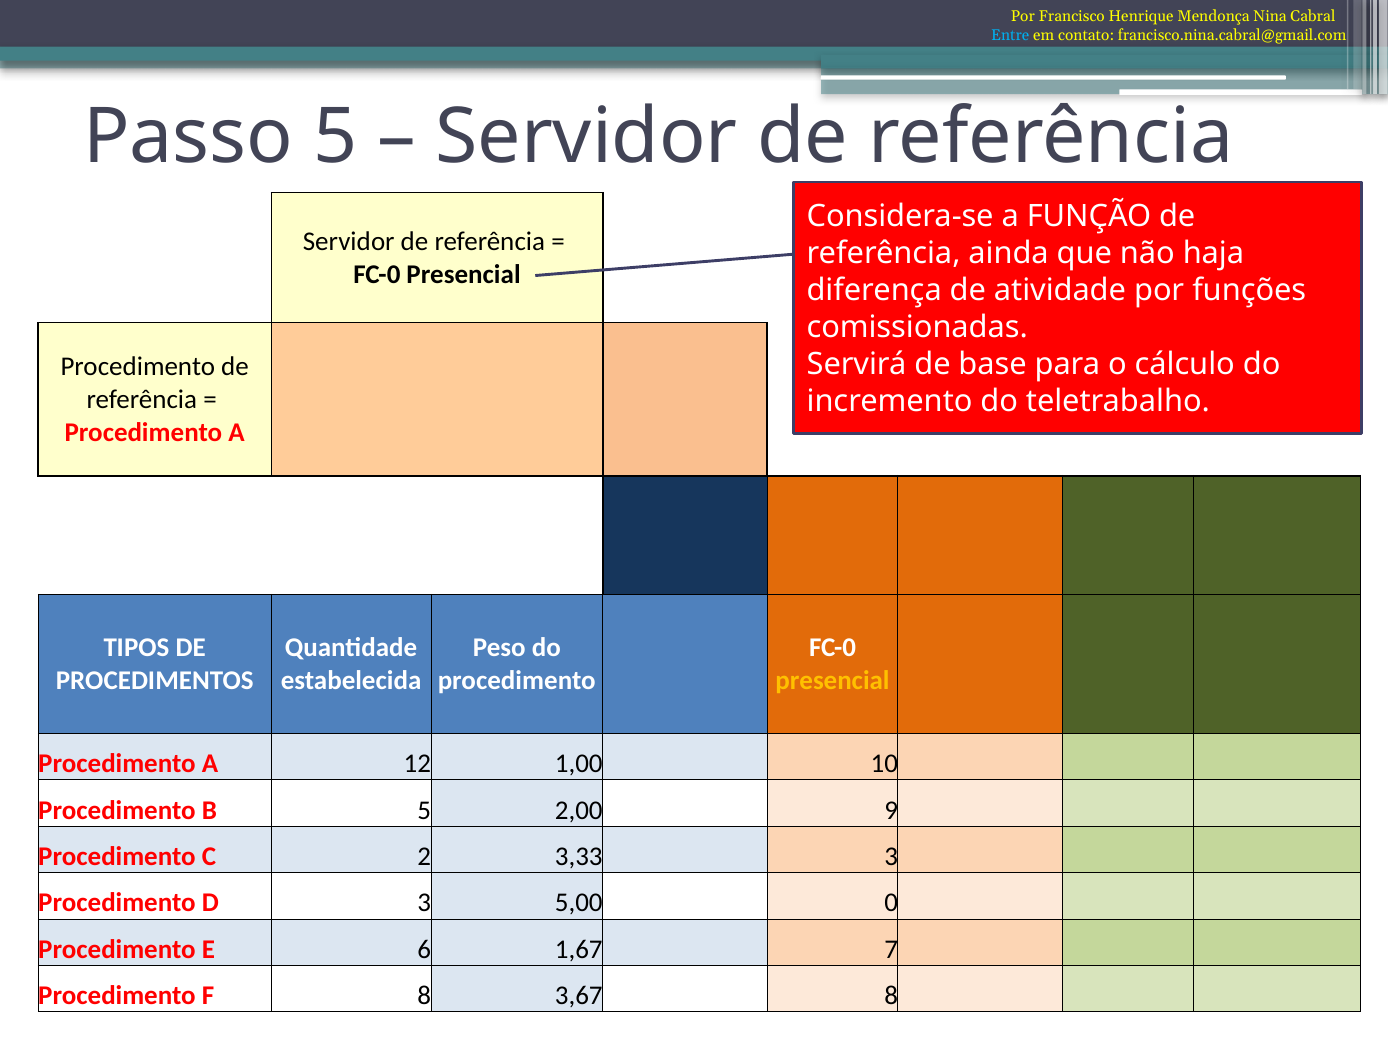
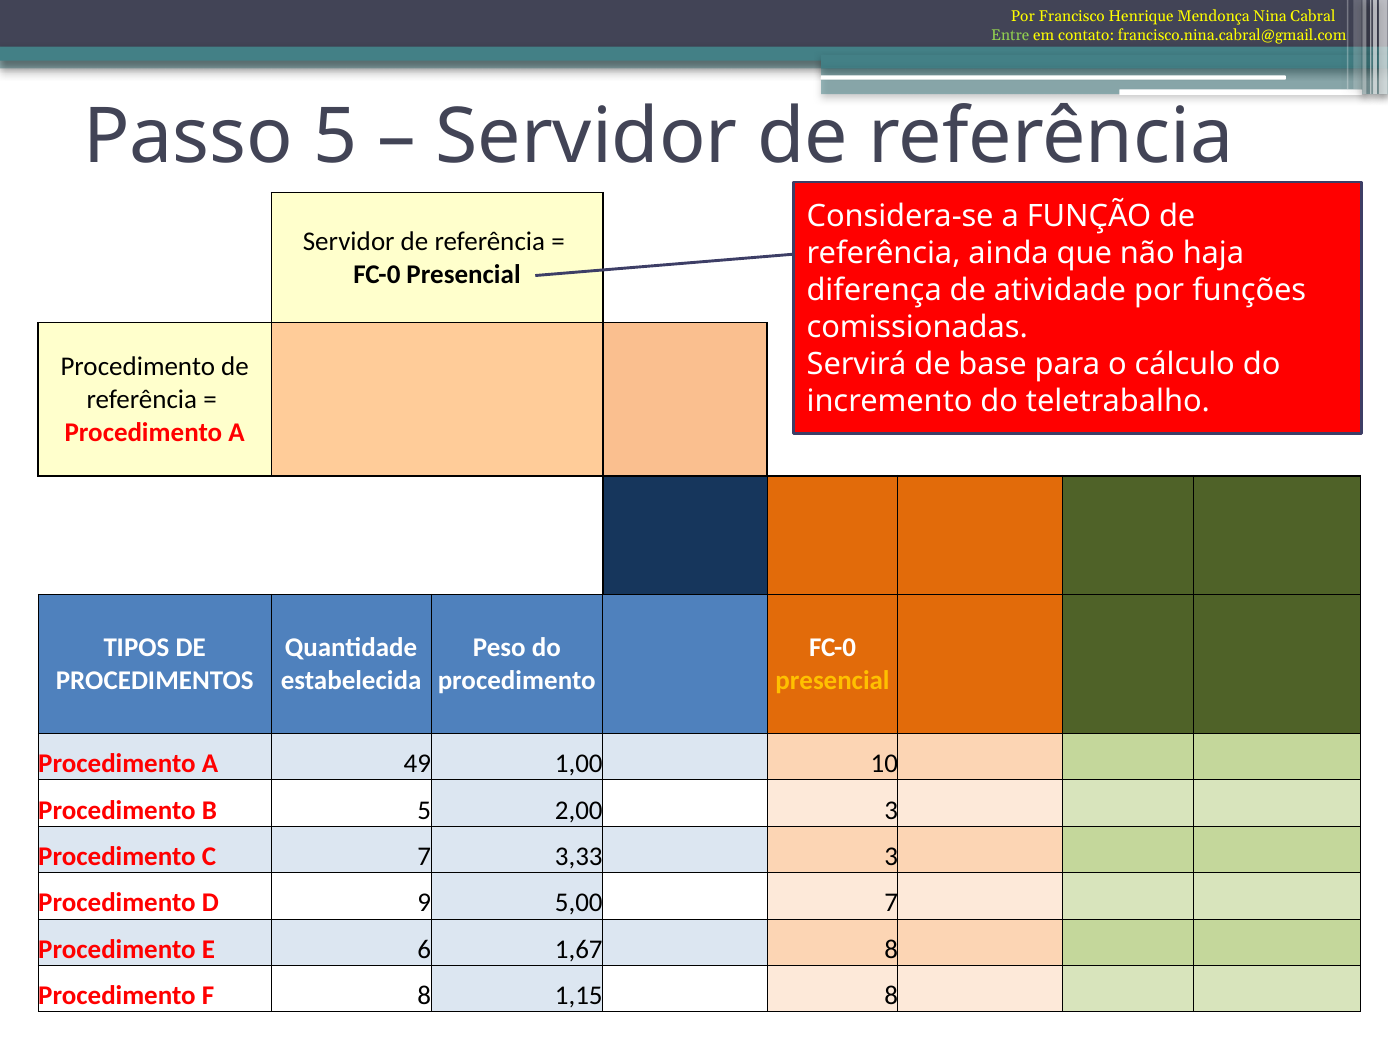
Entre colour: light blue -> light green (1010, 35)
12: 12 -> 49 (417, 764)
2,00 9: 9 -> 3 (891, 810)
C 2: 2 -> 7 (424, 857)
D 3: 3 -> 9 (424, 903)
5,00 0: 0 -> 7 (891, 903)
1,67 7: 7 -> 8 (891, 949)
3,67: 3,67 -> 1,15 (579, 996)
